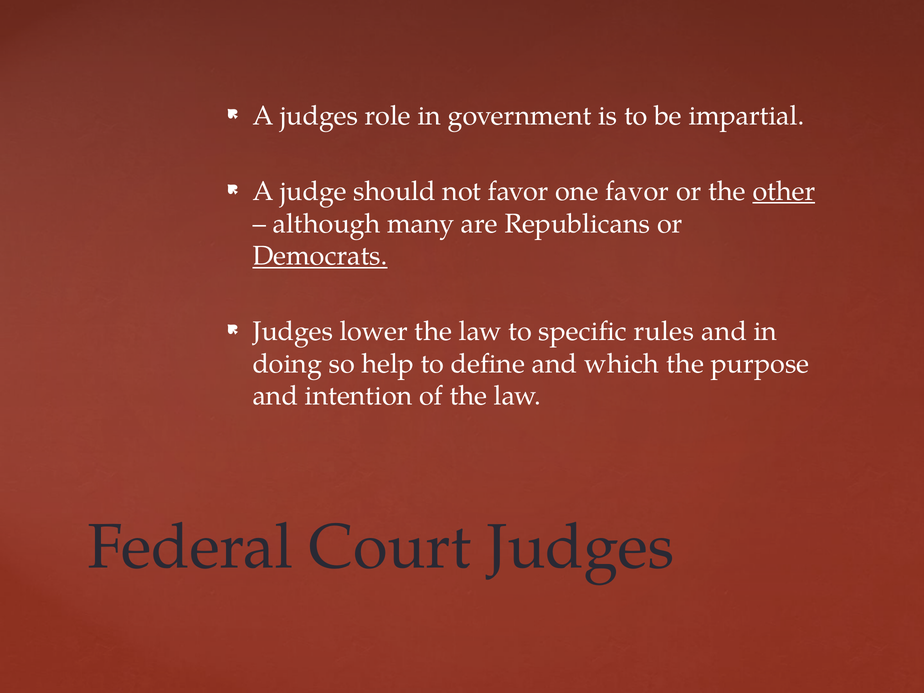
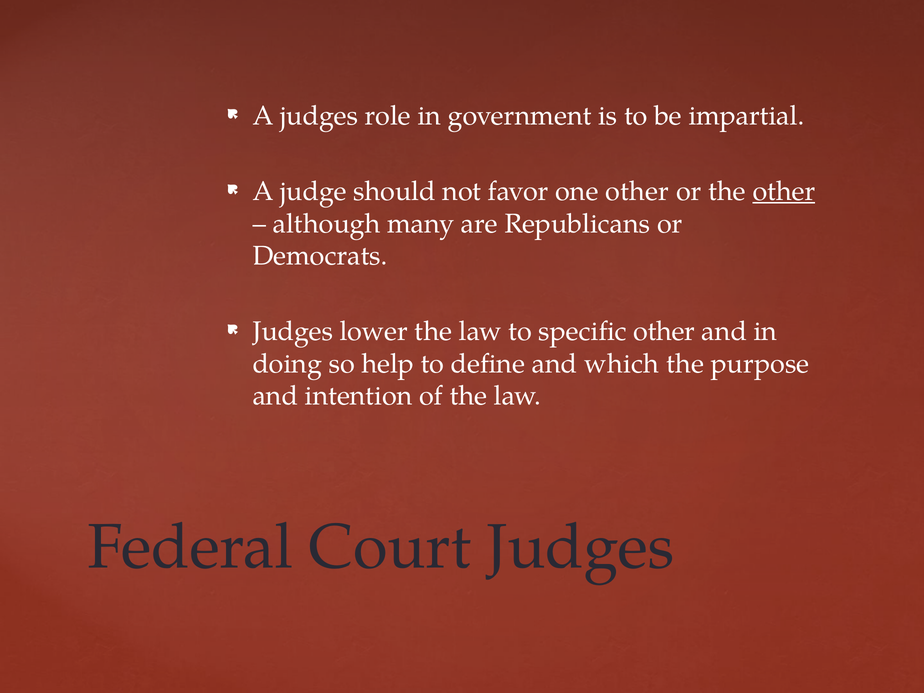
one favor: favor -> other (637, 191)
Democrats underline: present -> none (320, 256)
specific rules: rules -> other (664, 331)
